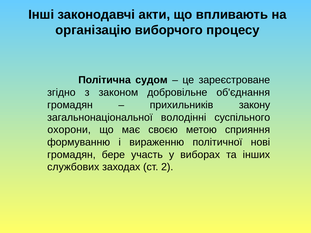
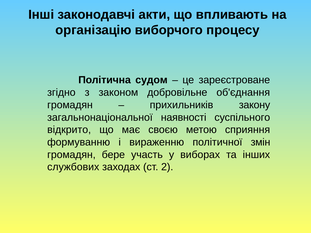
володінні: володінні -> наявності (184, 117)
охорони: охорони -> відкрито (69, 130)
нові: нові -> змін (261, 142)
